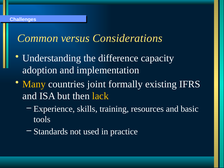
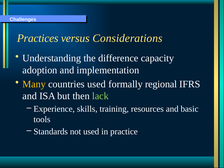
Common: Common -> Practices (38, 38)
countries joint: joint -> used (97, 84)
existing: existing -> regional (161, 84)
lack colour: yellow -> light green (100, 96)
